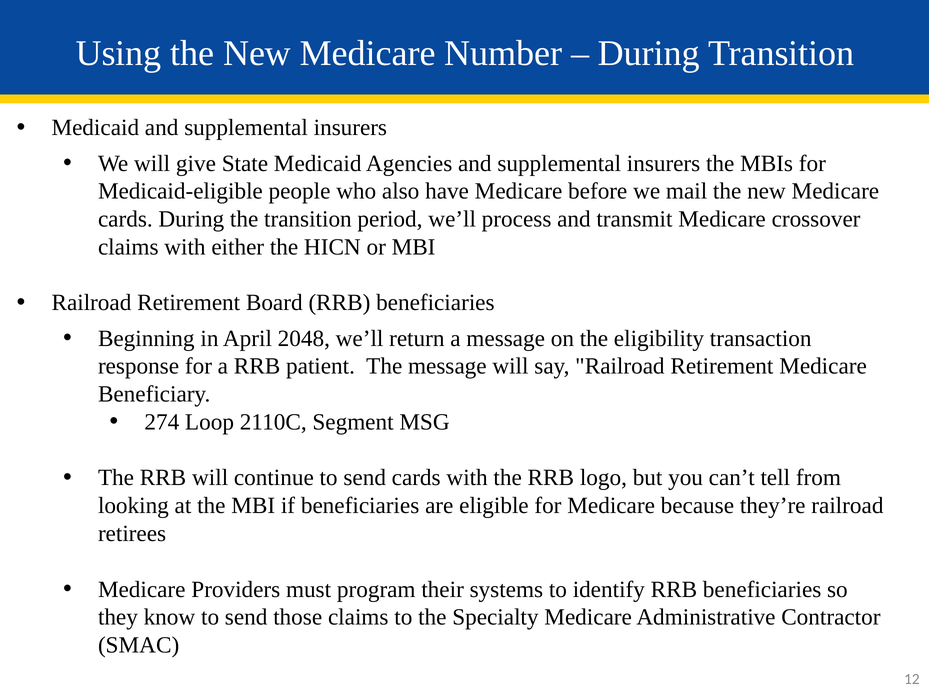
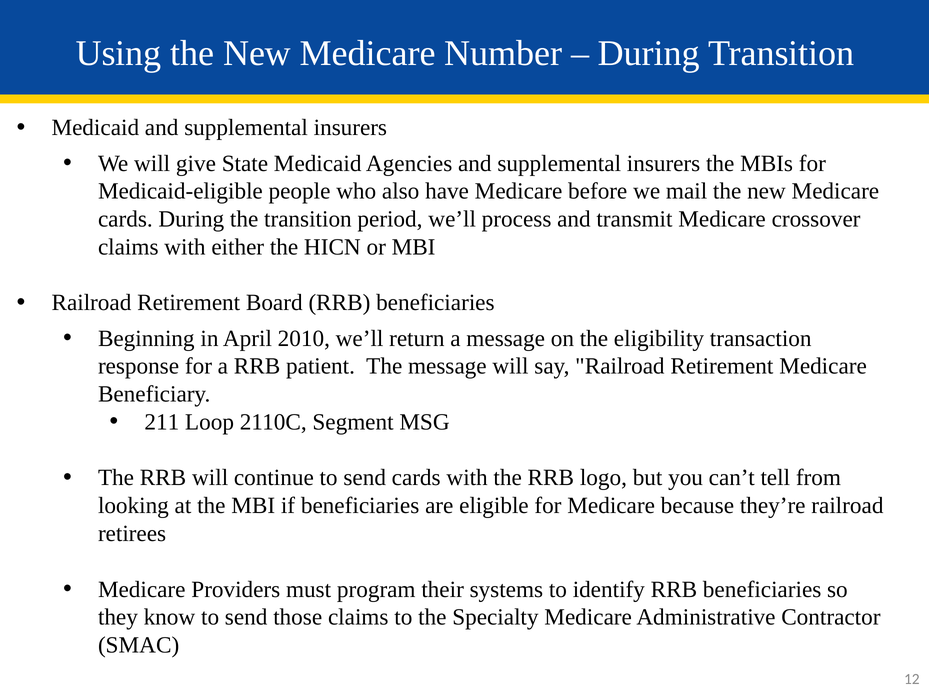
2048: 2048 -> 2010 (304, 338)
274: 274 -> 211 (162, 422)
